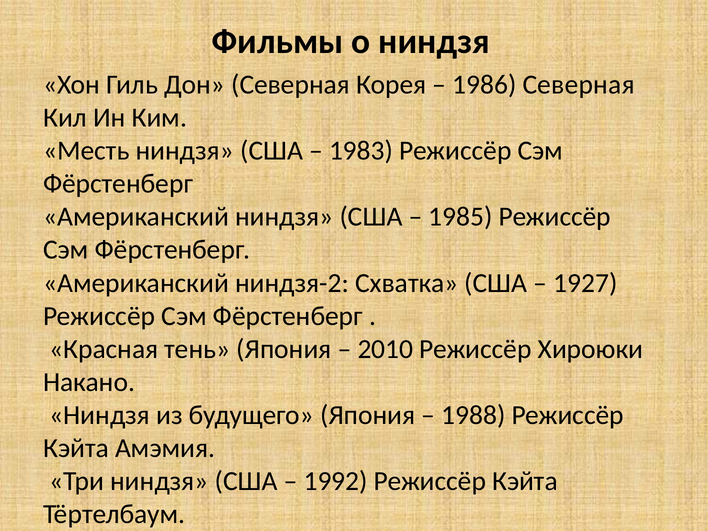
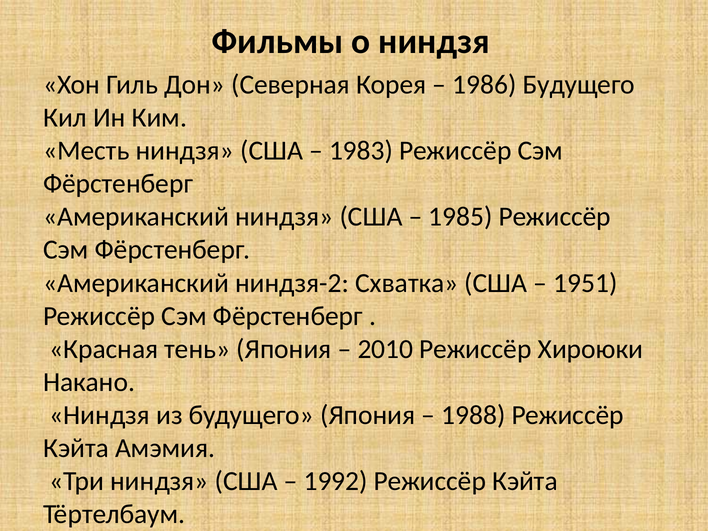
1986 Северная: Северная -> Будущего (579, 85)
1927: 1927 -> 1951 (585, 283)
